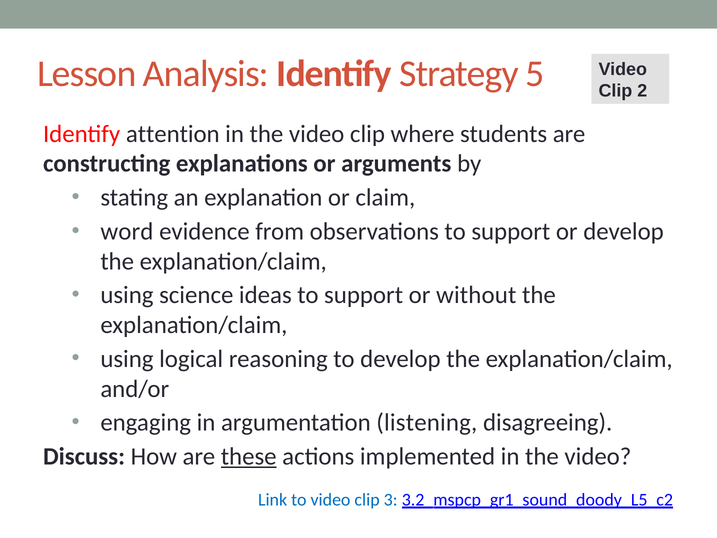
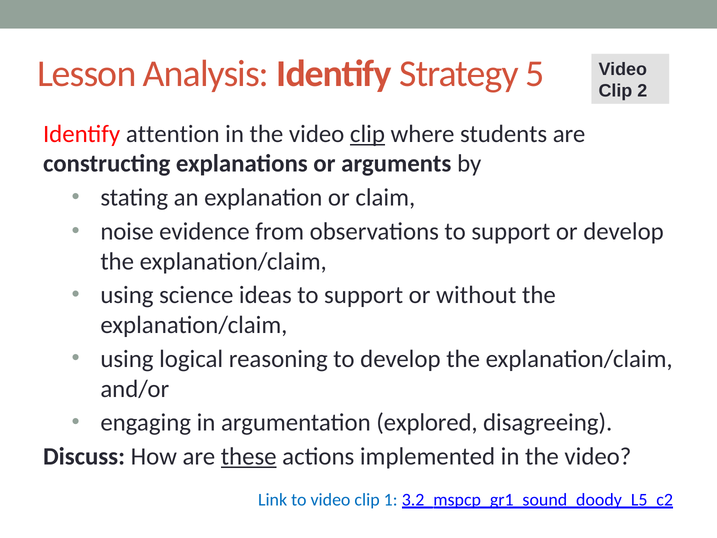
clip underline: none -> present (367, 134)
word: word -> noise (127, 231)
listening: listening -> explored (427, 422)
3: 3 -> 1 (391, 500)
